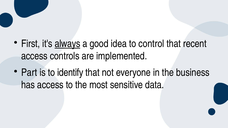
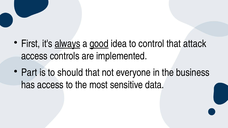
good underline: none -> present (99, 44)
recent: recent -> attack (195, 44)
identify: identify -> should (70, 73)
